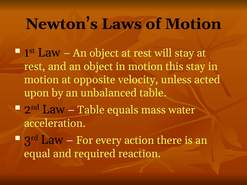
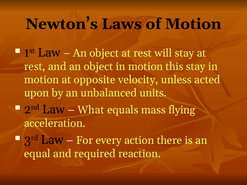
unbalanced table: table -> units (153, 93)
Table: Table -> What (91, 110)
water: water -> flying (182, 110)
